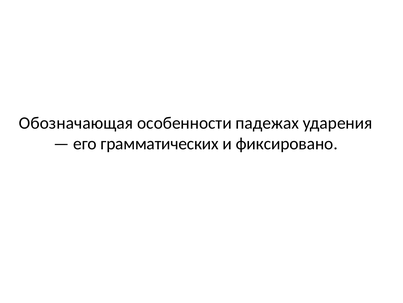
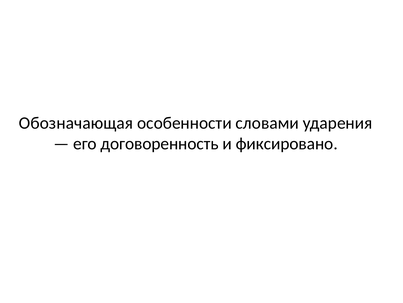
падежах: падежах -> словами (267, 123)
грамматических: грамматических -> договоренность (160, 144)
